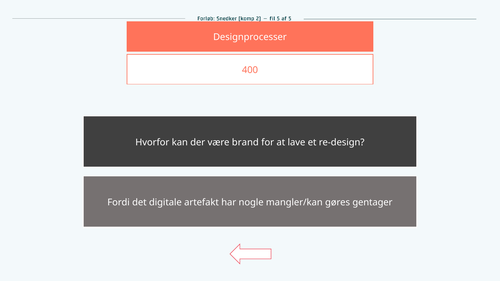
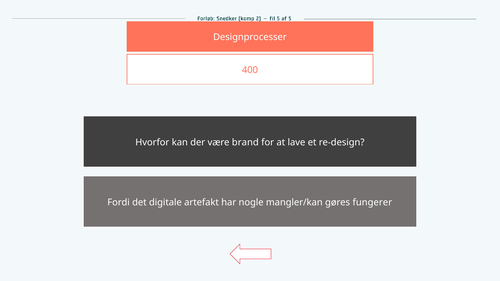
gentager: gentager -> fungerer (372, 203)
